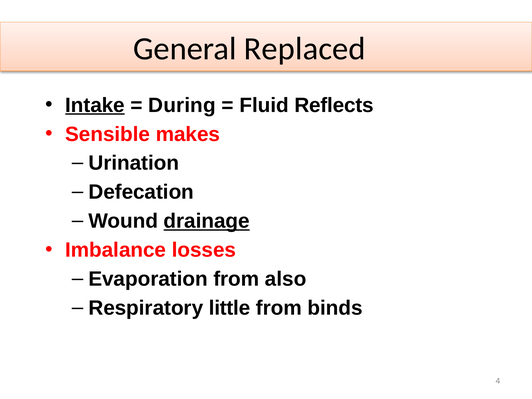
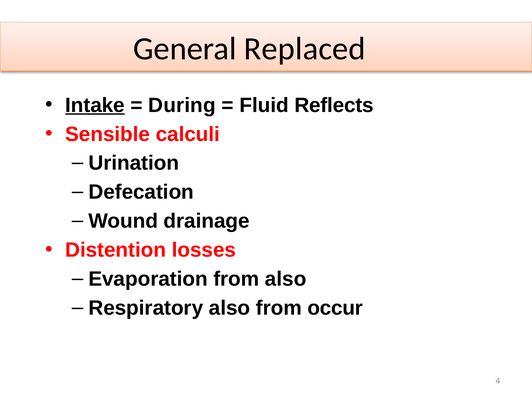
makes: makes -> calculi (188, 134)
drainage underline: present -> none (207, 221)
Imbalance: Imbalance -> Distention (116, 250)
Respiratory little: little -> also (230, 308)
binds: binds -> occur (335, 308)
